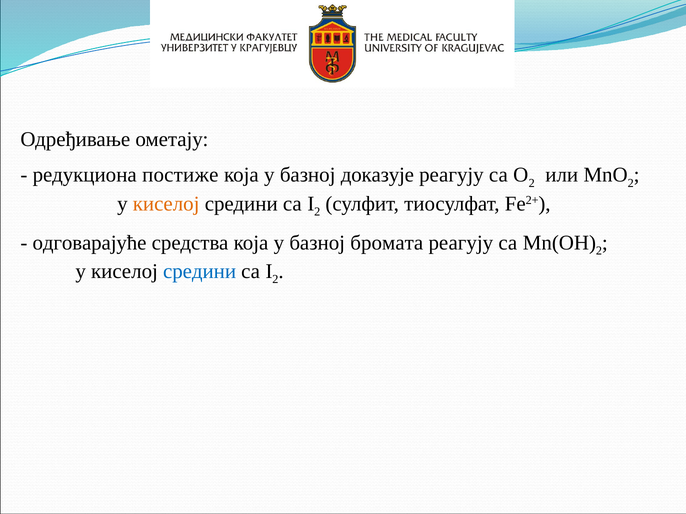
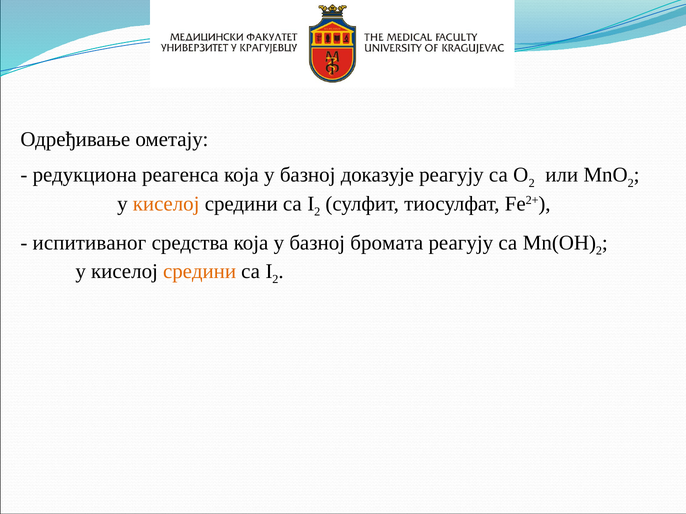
постиже: постиже -> реагенса (180, 175)
одговарајуће: одговарајуће -> испитиваног (89, 243)
средини colour: blue -> orange (200, 272)
